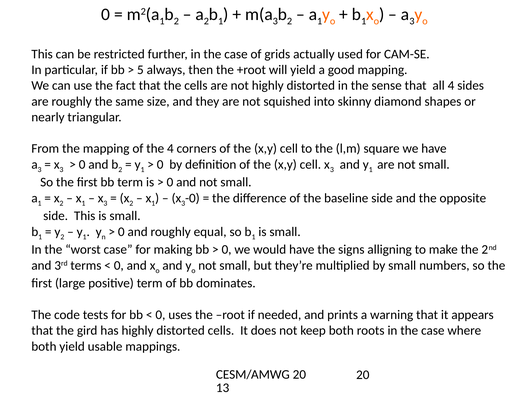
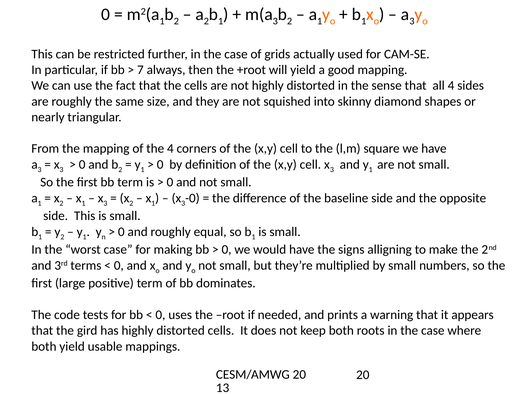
5: 5 -> 7 (140, 70)
